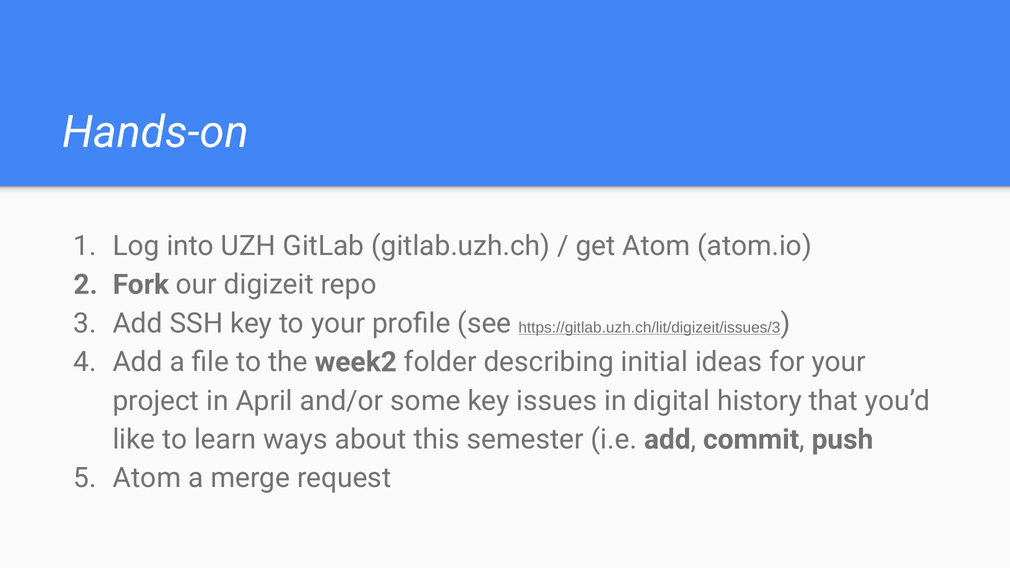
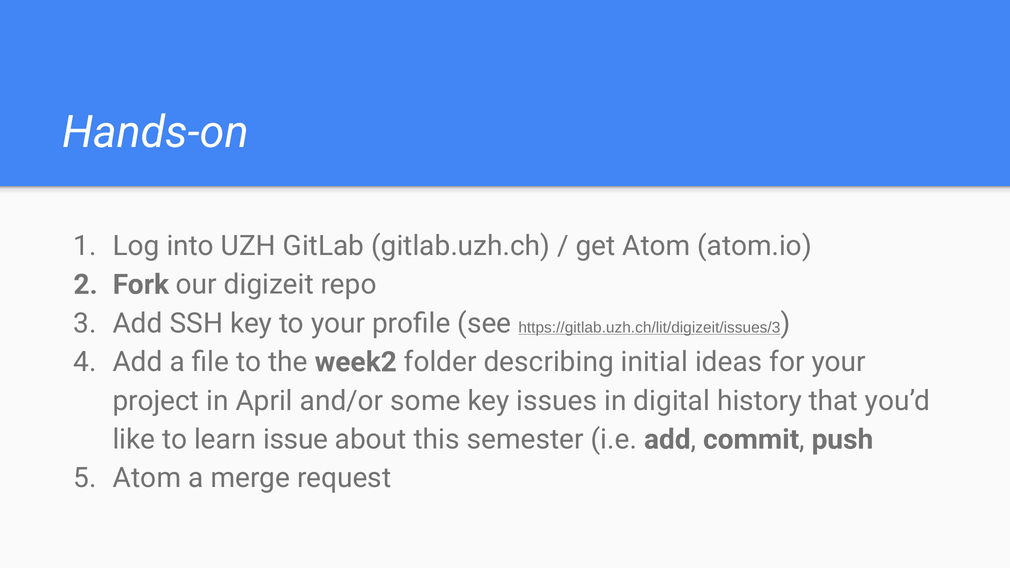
ways: ways -> issue (296, 440)
